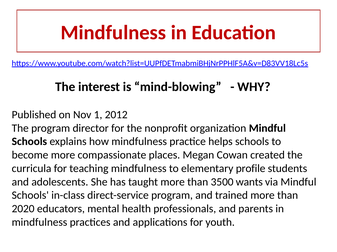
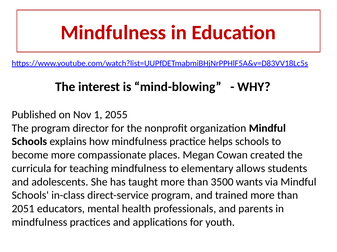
2012: 2012 -> 2055 (116, 115)
profile: profile -> allows (251, 169)
2020: 2020 -> 2051 (23, 209)
